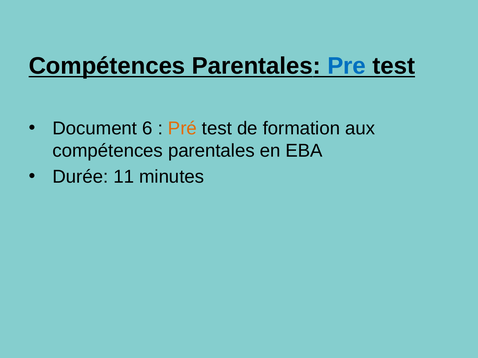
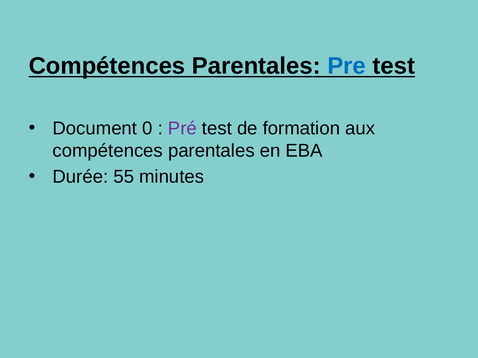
6: 6 -> 0 (147, 129)
Pré colour: orange -> purple (182, 129)
11: 11 -> 55 (124, 177)
